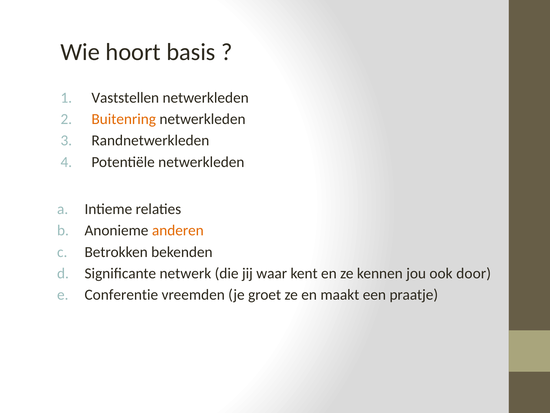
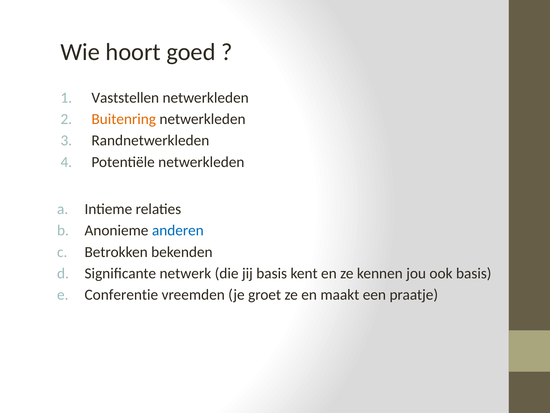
basis: basis -> goed (191, 52)
anderen colour: orange -> blue (178, 230)
jij waar: waar -> basis (272, 273)
ook door: door -> basis (474, 273)
